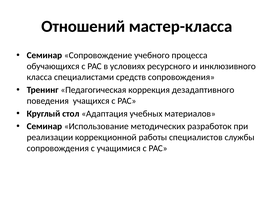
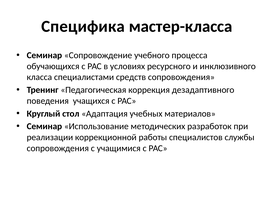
Отношений: Отношений -> Специфика (83, 27)
